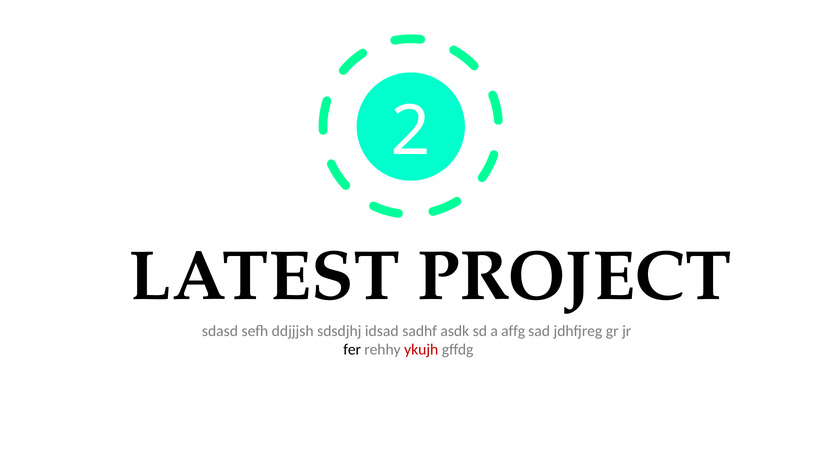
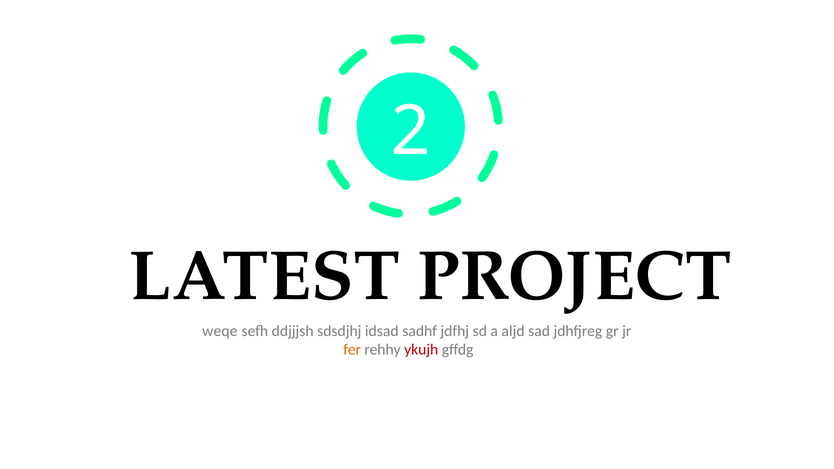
sdasd: sdasd -> weqe (220, 331)
asdk: asdk -> jdfhj (455, 331)
affg: affg -> aljd (513, 331)
fer colour: black -> orange (352, 350)
